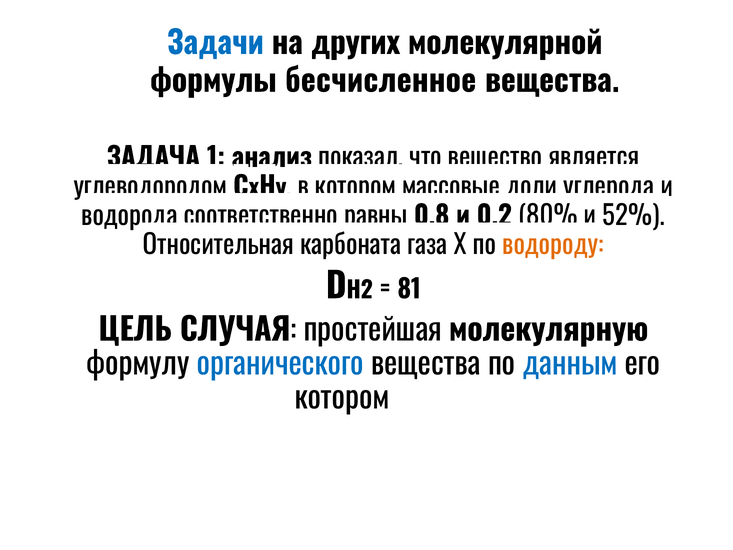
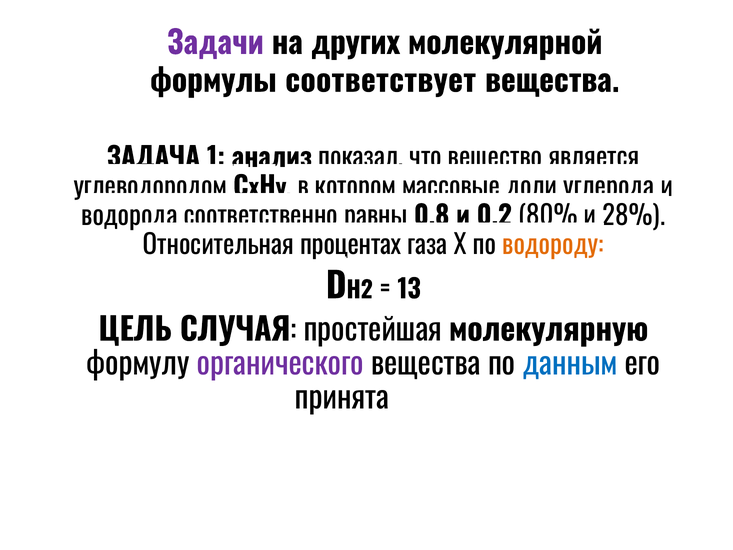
Задачи colour: blue -> purple (215, 44)
бесчисленное: бесчисленное -> соответствует (381, 81)
52%: 52% -> 28% (634, 216)
карбоната: карбоната -> процентах (351, 245)
81: 81 -> 13 (409, 290)
органического colour: blue -> purple (280, 364)
котором: котором -> принята (342, 398)
